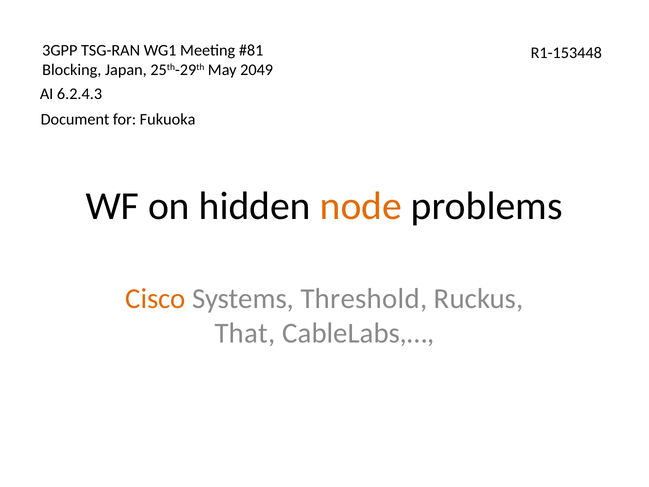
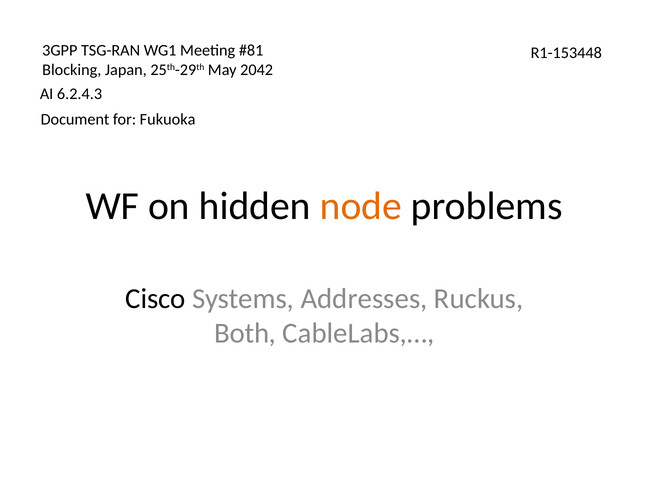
2049: 2049 -> 2042 (257, 70)
Cisco colour: orange -> black (155, 298)
Threshold: Threshold -> Addresses (364, 298)
That: That -> Both (245, 333)
